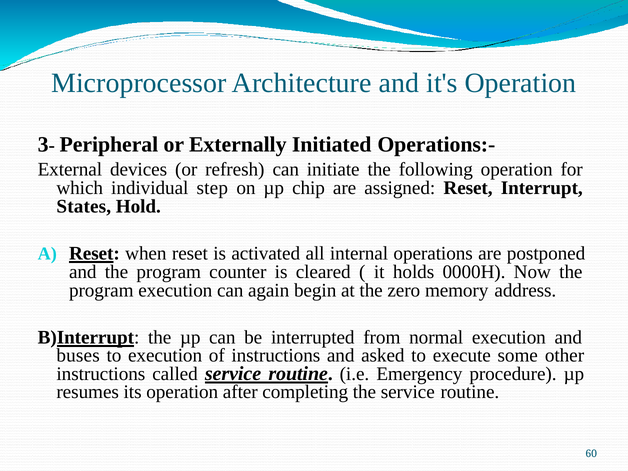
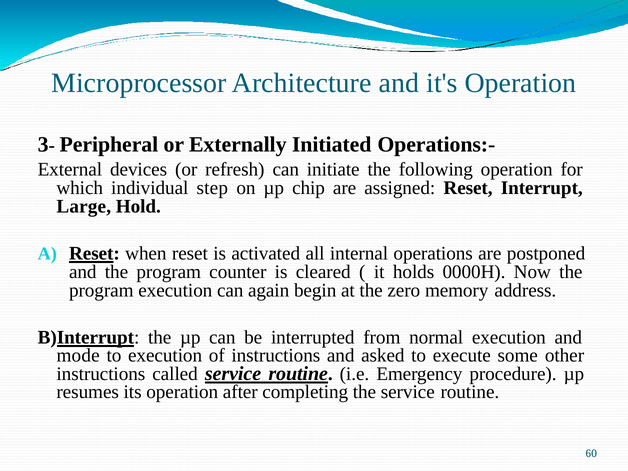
States: States -> Large (84, 206)
buses: buses -> mode (78, 355)
